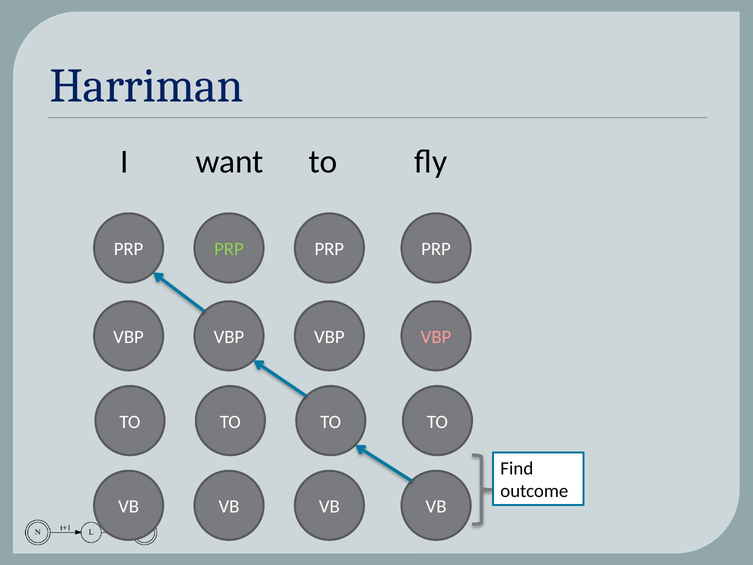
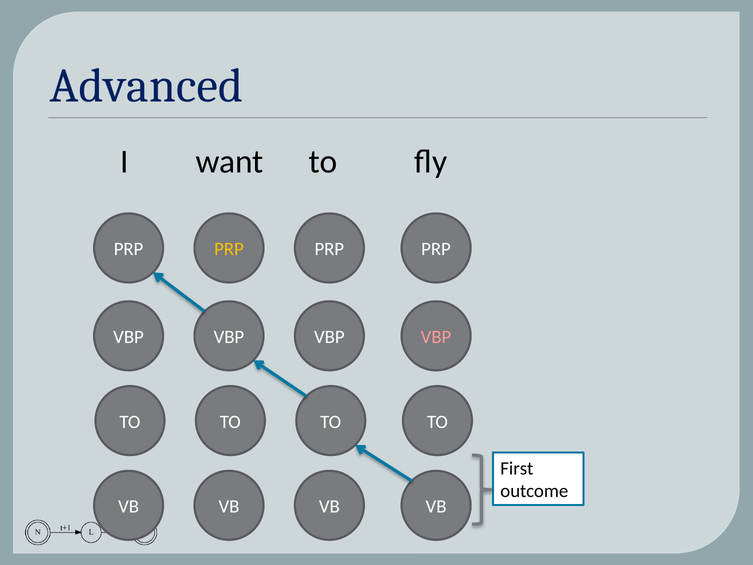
Harriman: Harriman -> Advanced (146, 86)
PRP colour: light green -> yellow (229, 249)
Find: Find -> First (517, 468)
